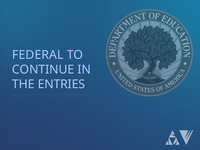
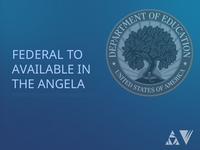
CONTINUE: CONTINUE -> AVAILABLE (43, 70)
ENTRIES: ENTRIES -> ANGELA (61, 84)
